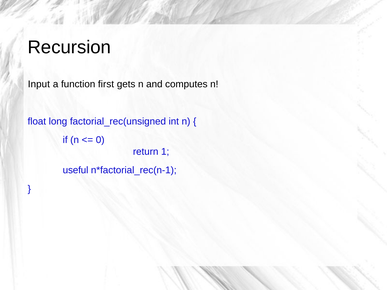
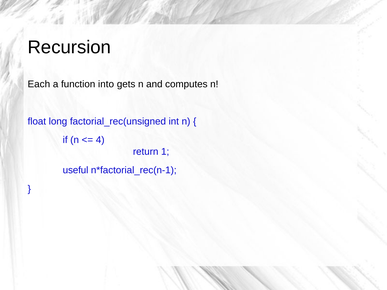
Input: Input -> Each (39, 84)
first: first -> into (106, 84)
0: 0 -> 4 (100, 140)
